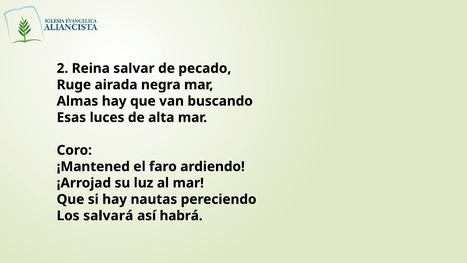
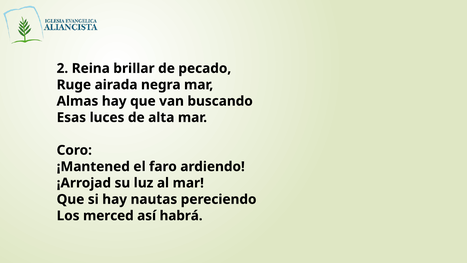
salvar: salvar -> brillar (134, 68)
salvará: salvará -> merced (108, 215)
